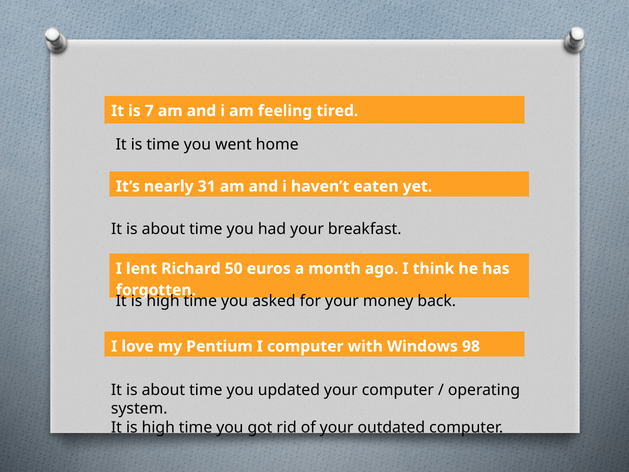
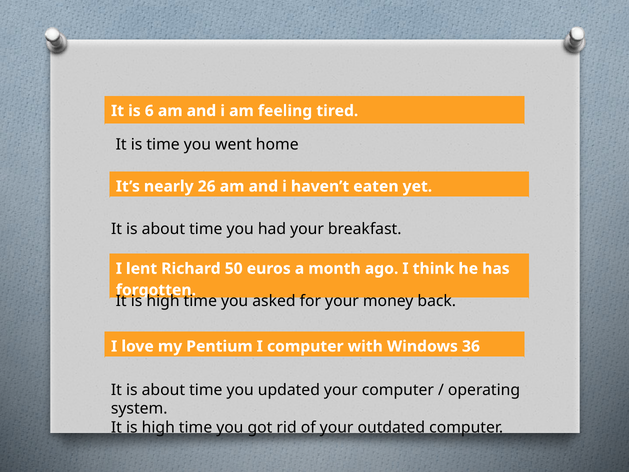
7: 7 -> 6 (149, 111)
31: 31 -> 26 (207, 186)
98: 98 -> 36 (471, 346)
